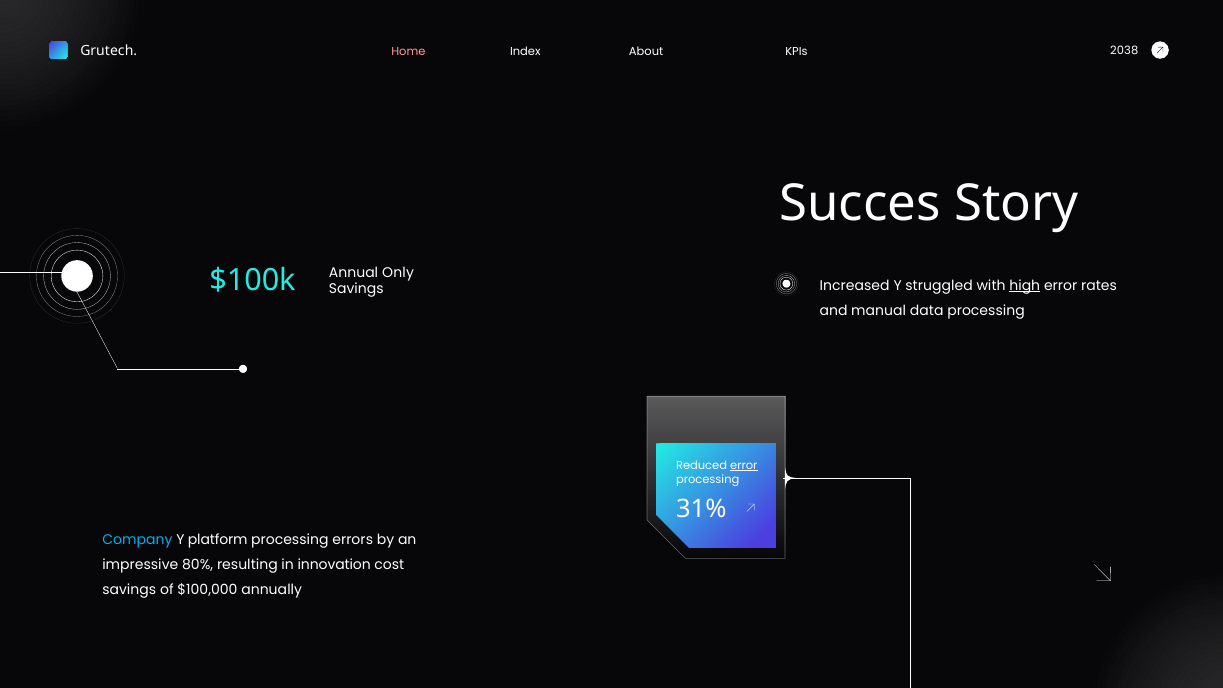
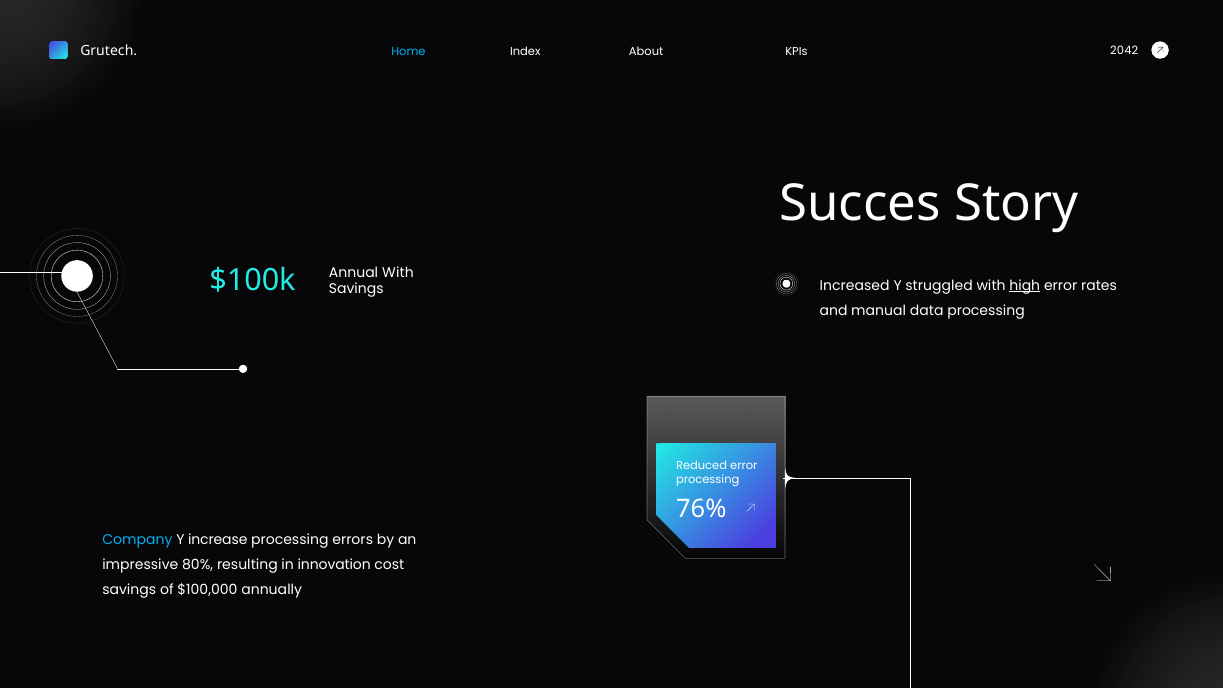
Home colour: pink -> light blue (408, 52)
2038: 2038 -> 2042 (1124, 51)
Annual Only: Only -> With (398, 272)
error underline: present -> none (744, 466)
31%: 31% -> 76% (701, 509)
platform: platform -> increase (218, 539)
